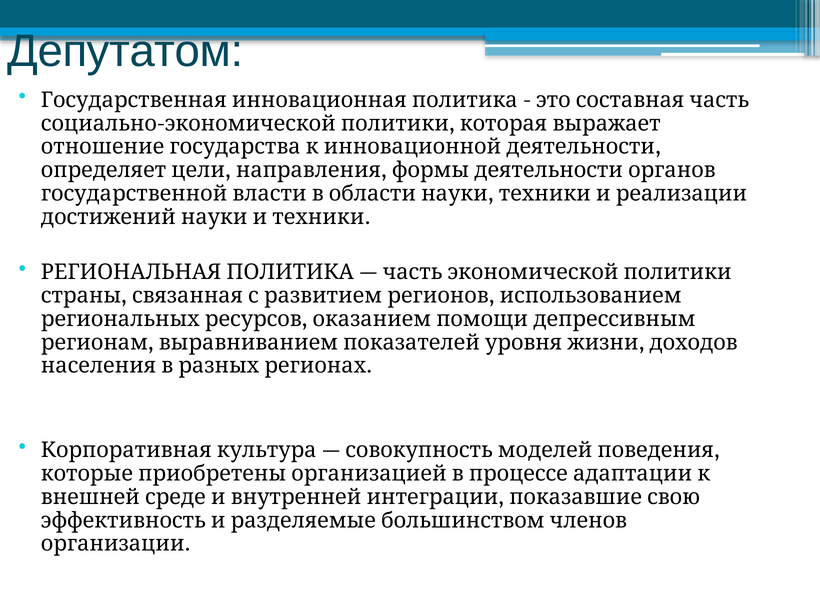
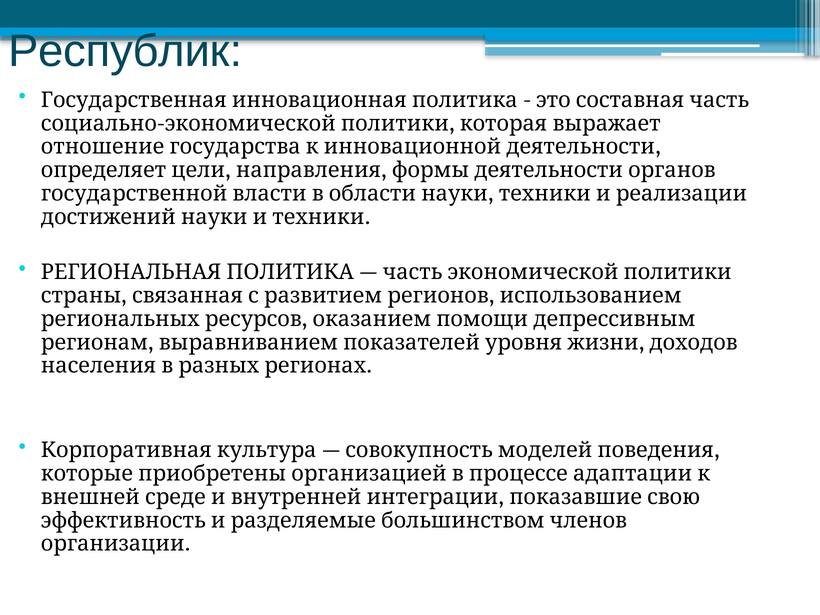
Депутатом: Депутатом -> Республик (125, 51)
